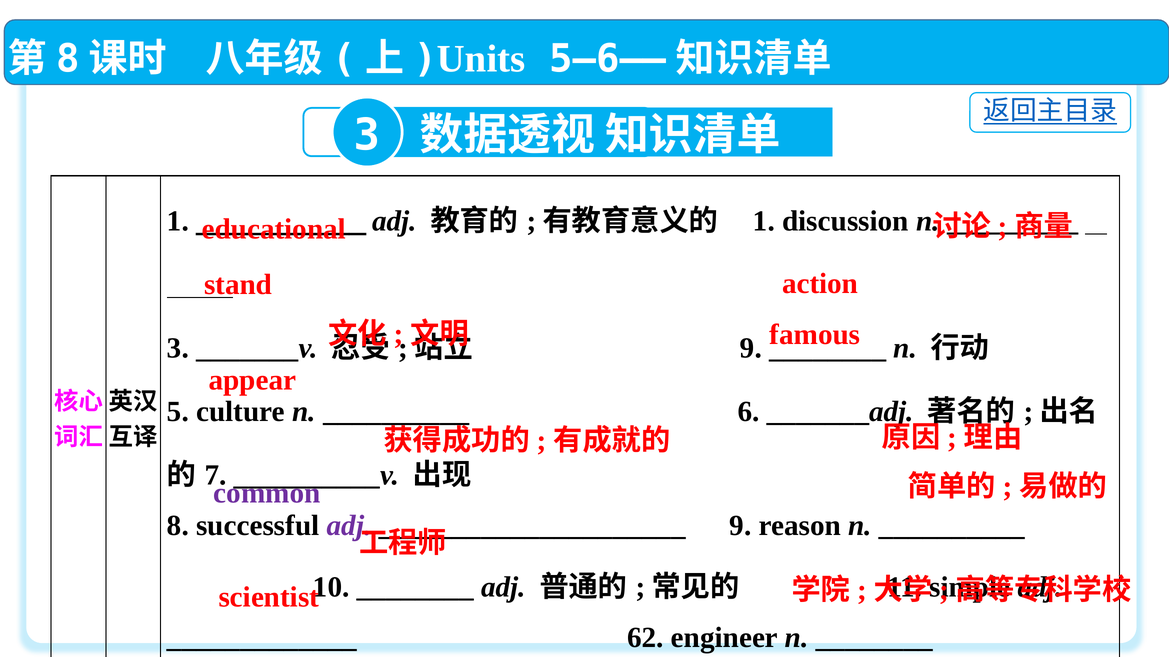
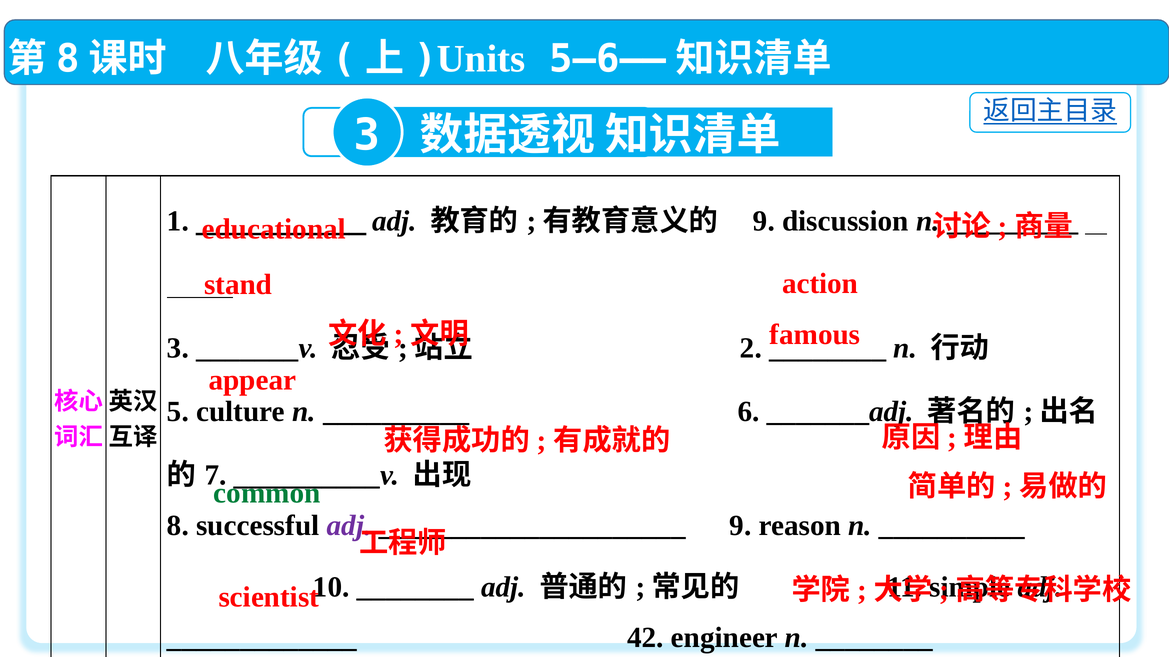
1: 1 -> 9 (764, 221)
9: 9 -> 2 (751, 348)
common colour: purple -> green (267, 493)
62: 62 -> 42 (645, 638)
